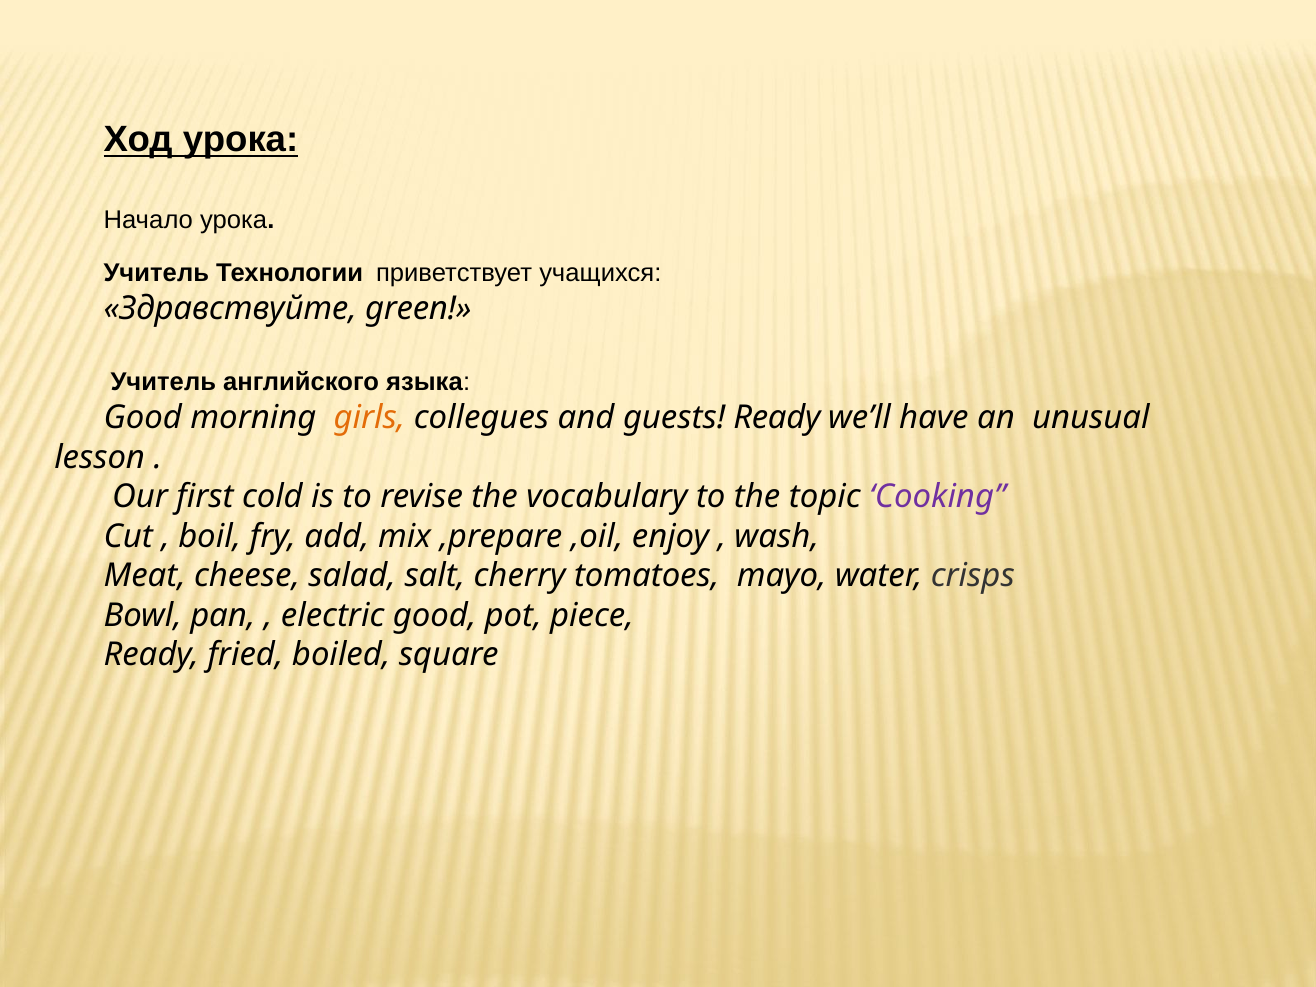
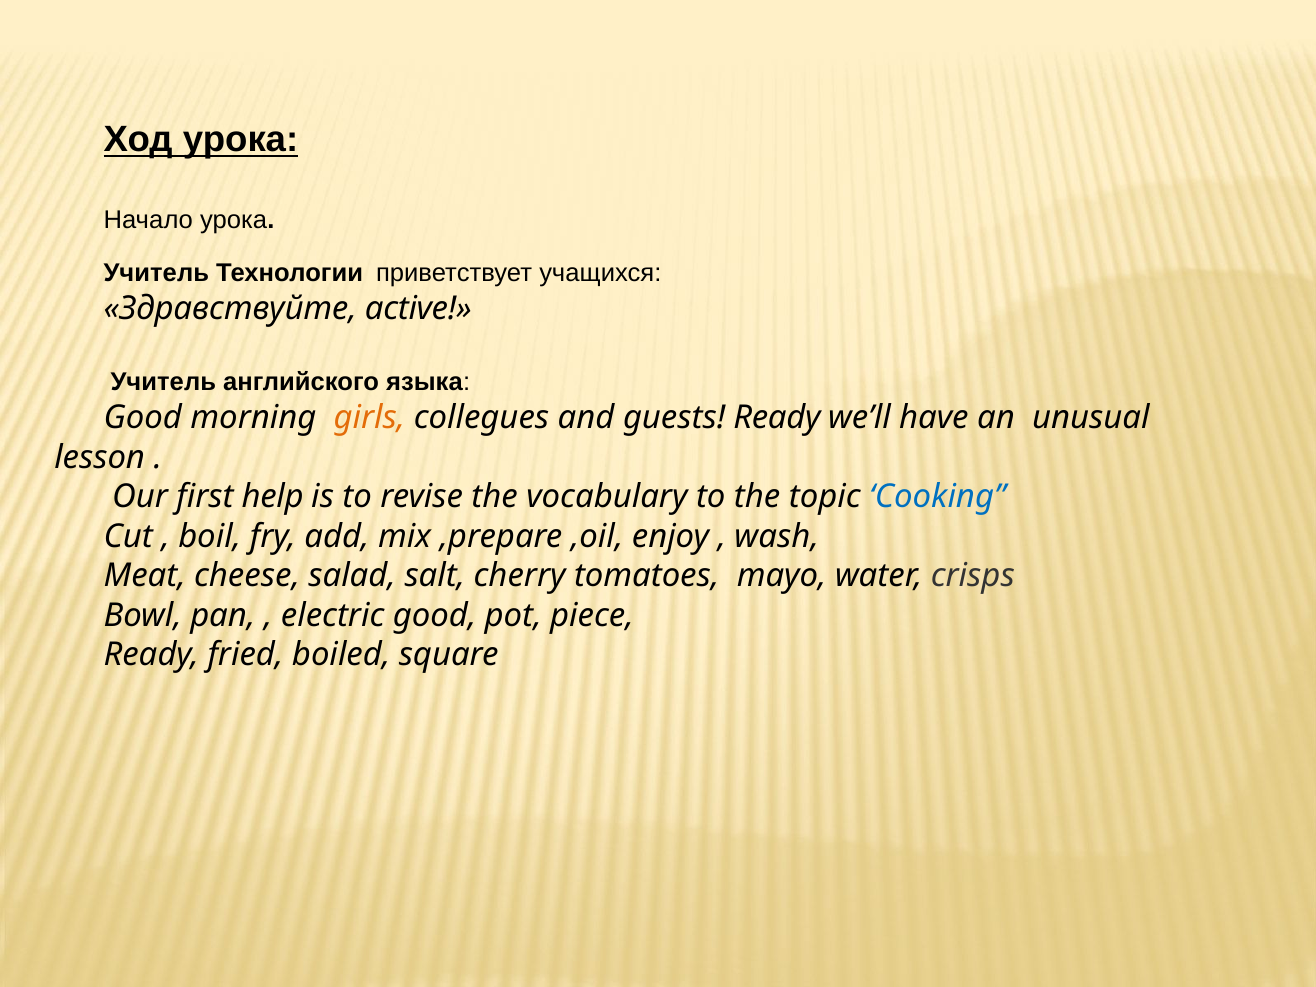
green: green -> active (418, 308)
cold: cold -> help (273, 497)
Cooking colour: purple -> blue (938, 497)
